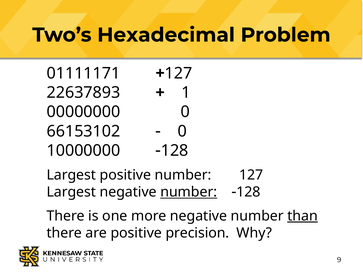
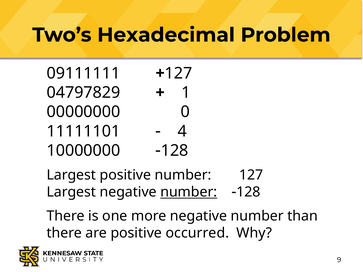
01111171: 01111171 -> 09111111 (83, 73)
22637893: 22637893 -> 04797829 (83, 93)
66153102: 66153102 -> 11111101 (83, 131)
0: 0 -> 4 (182, 131)
than underline: present -> none (303, 216)
precision: precision -> occurred (197, 233)
